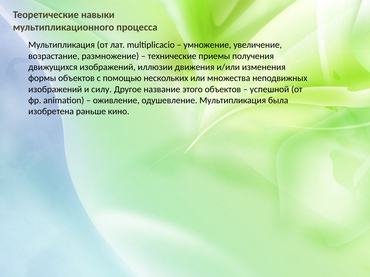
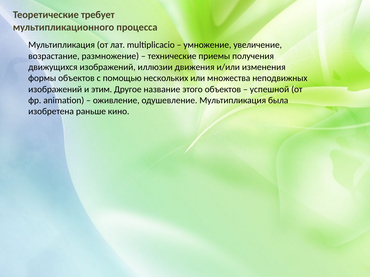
навыки: навыки -> требует (98, 15)
силу: силу -> этим (102, 89)
